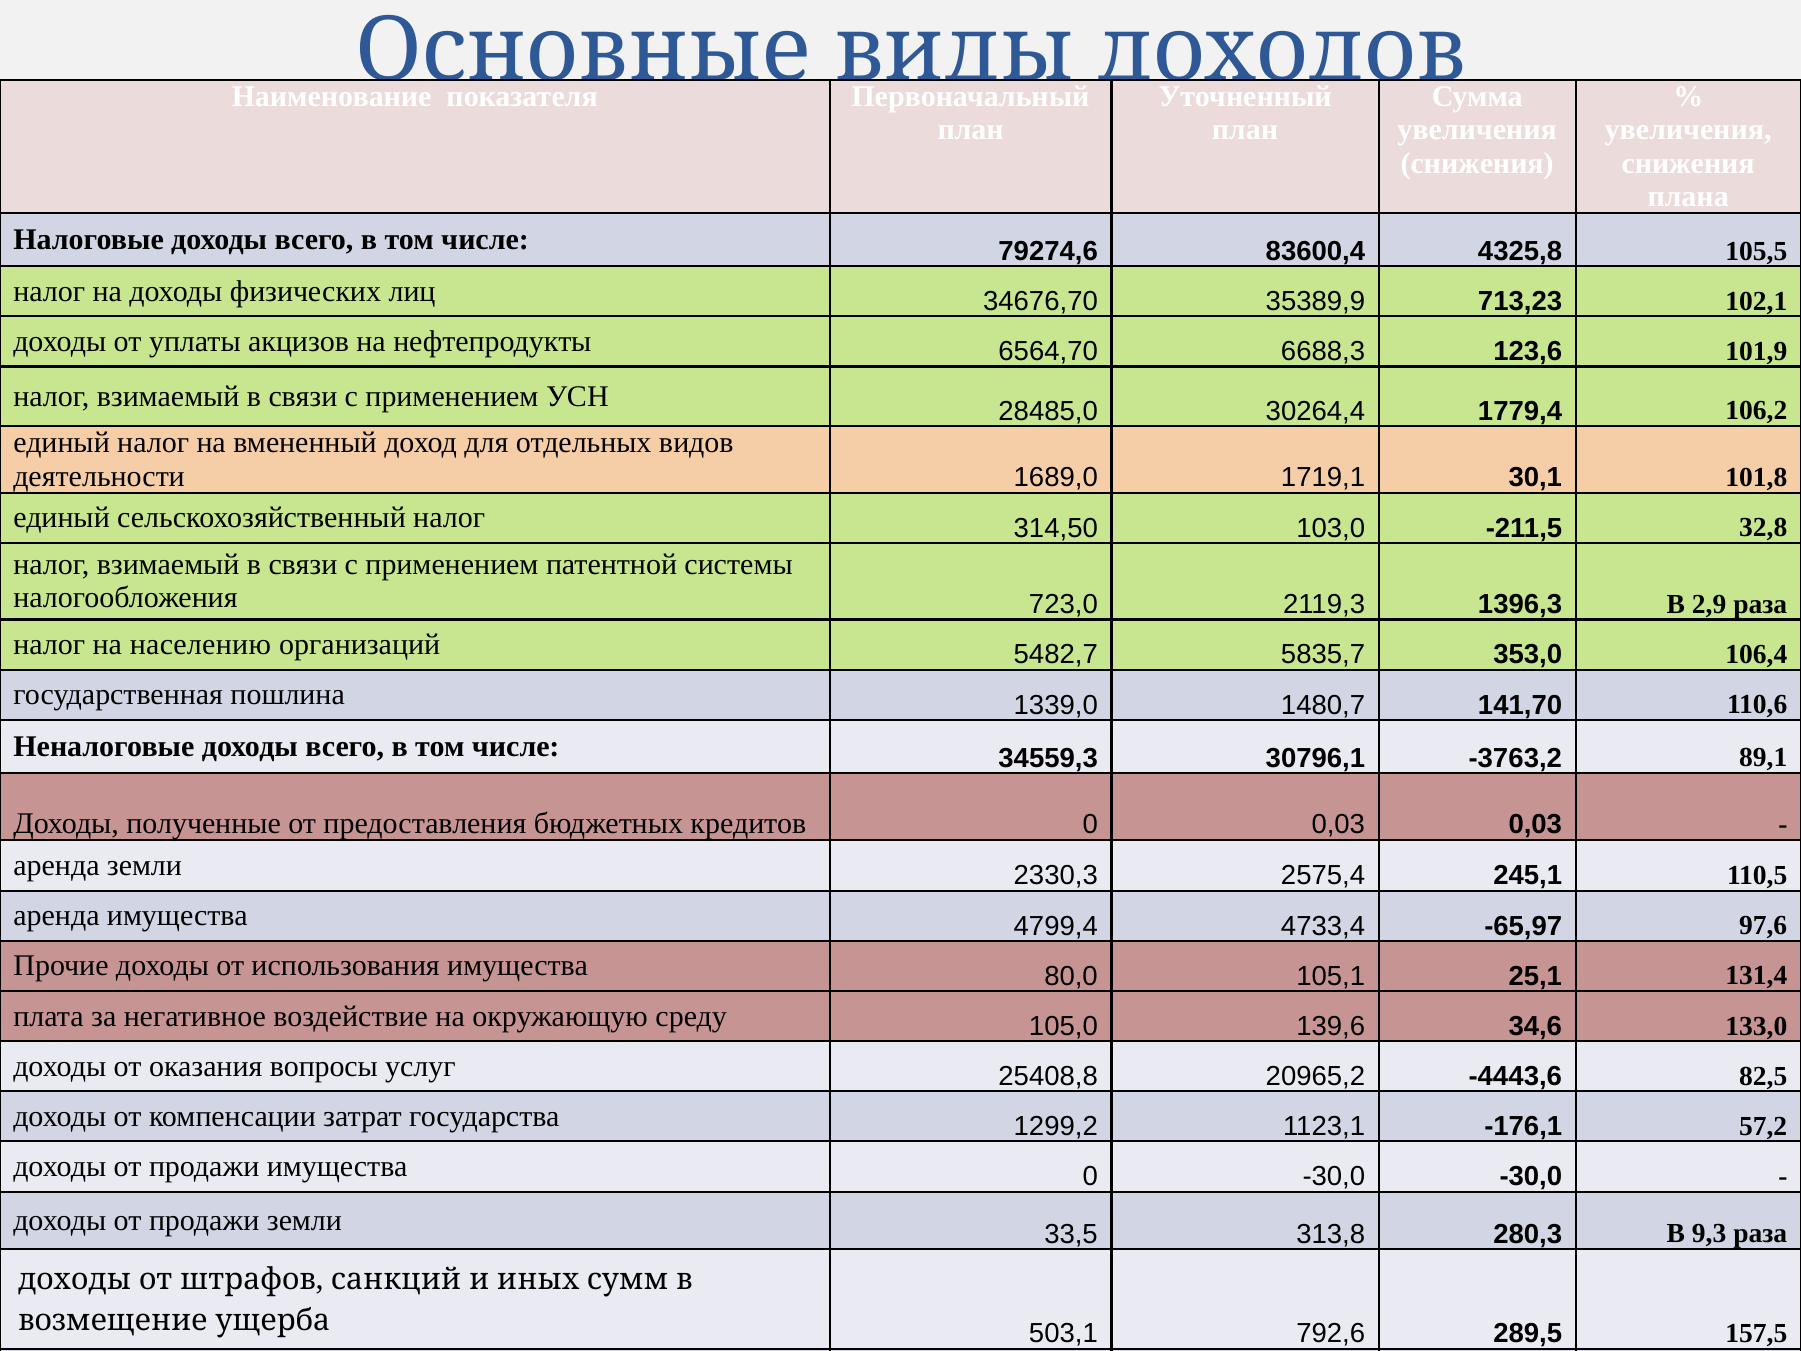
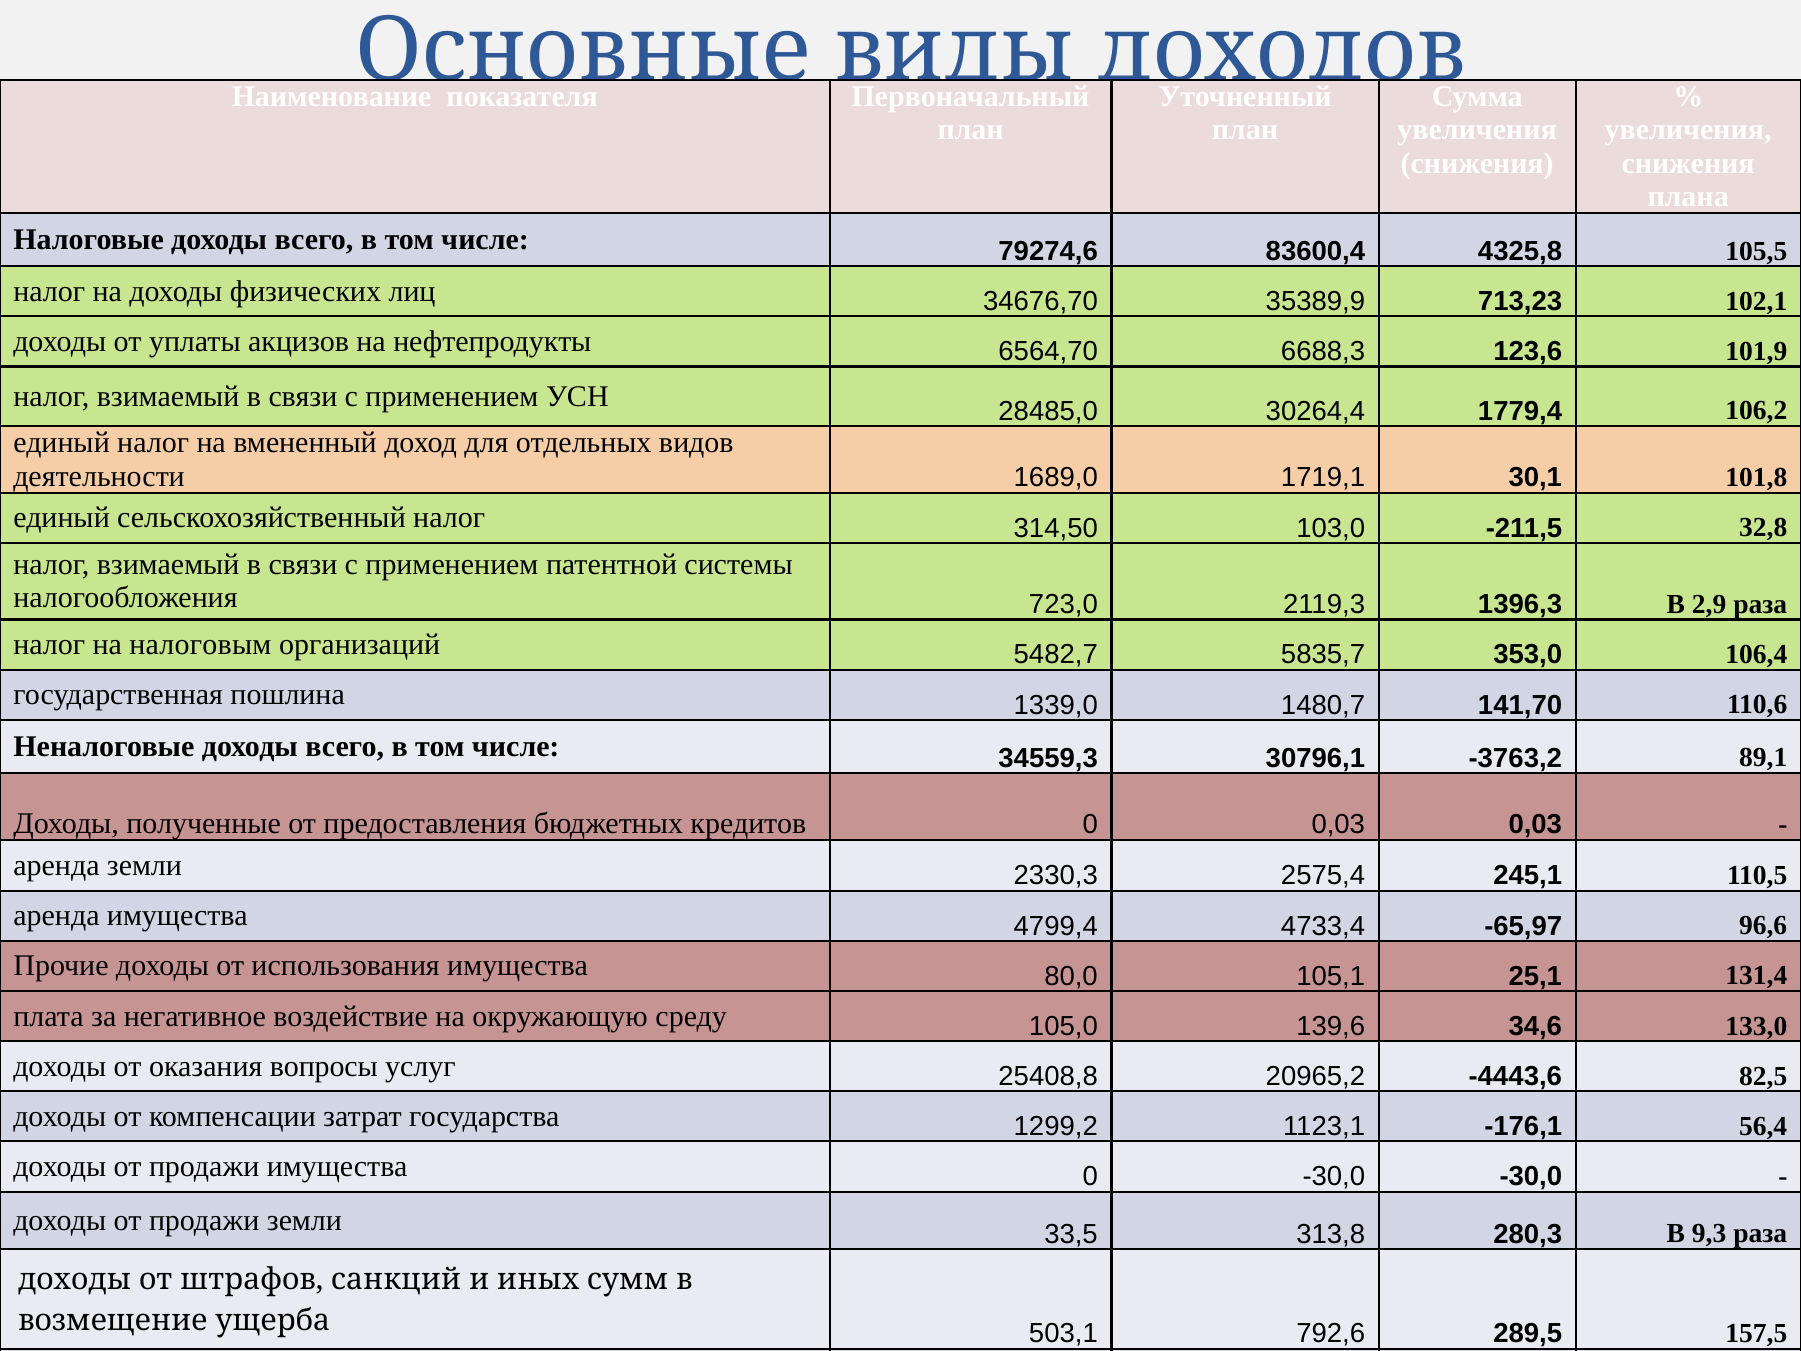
населению: населению -> налоговым (200, 645)
97,6: 97,6 -> 96,6 (1763, 926)
57,2: 57,2 -> 56,4 (1763, 1126)
